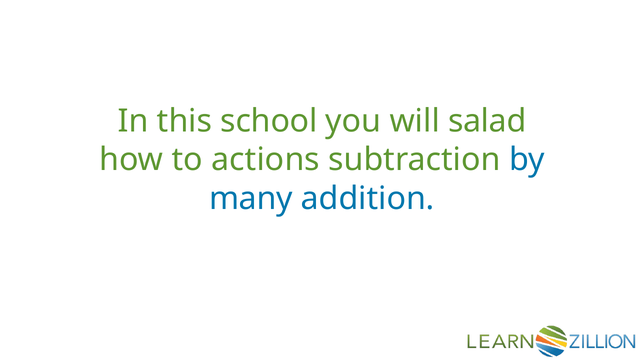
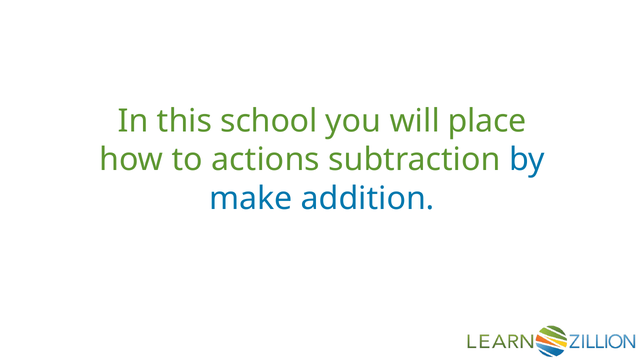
salad: salad -> place (487, 121)
many: many -> make (251, 199)
